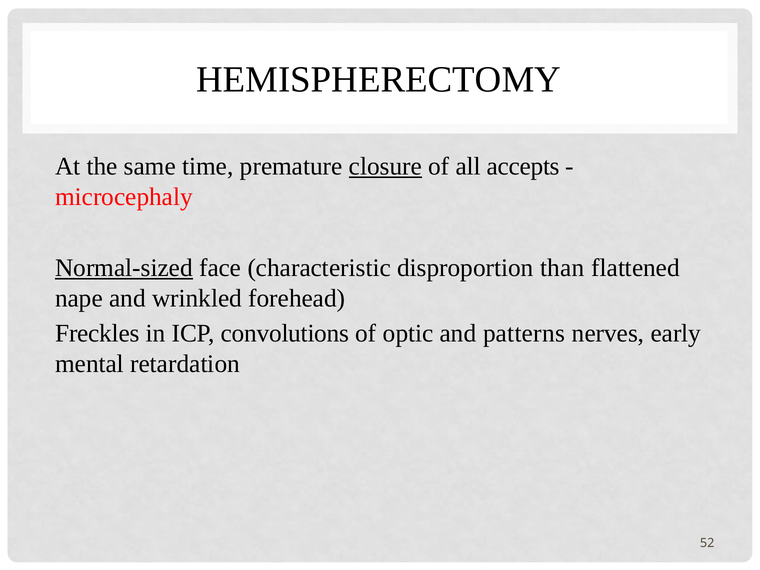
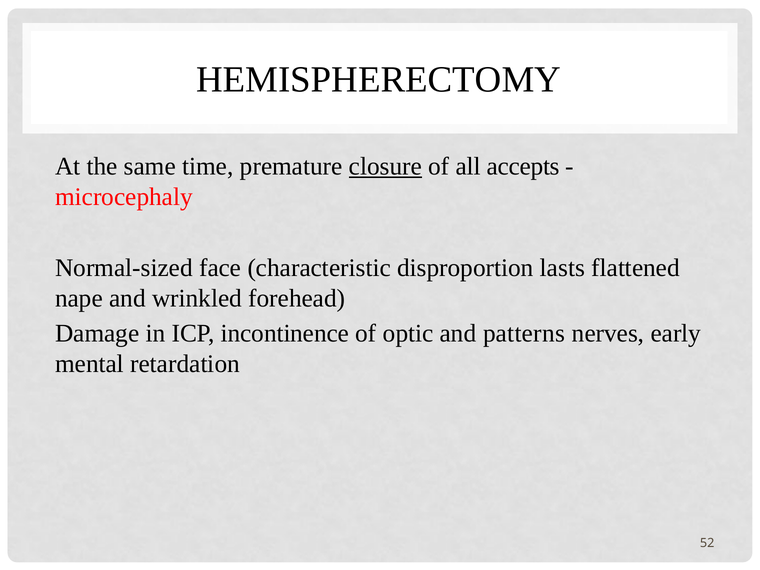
Normal-sized underline: present -> none (124, 268)
than: than -> lasts (562, 268)
Freckles: Freckles -> Damage (97, 334)
convolutions: convolutions -> incontinence (285, 334)
